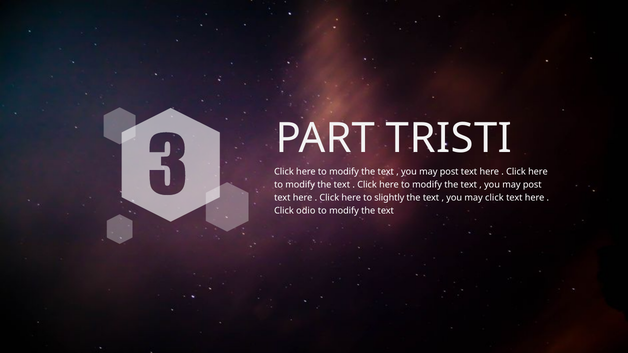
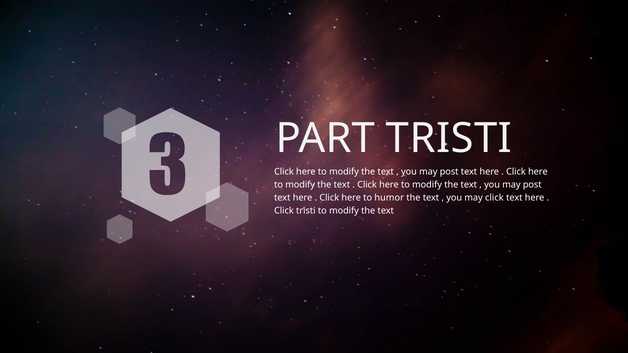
slightly: slightly -> humor (389, 198)
Click odio: odio -> tristi (306, 211)
